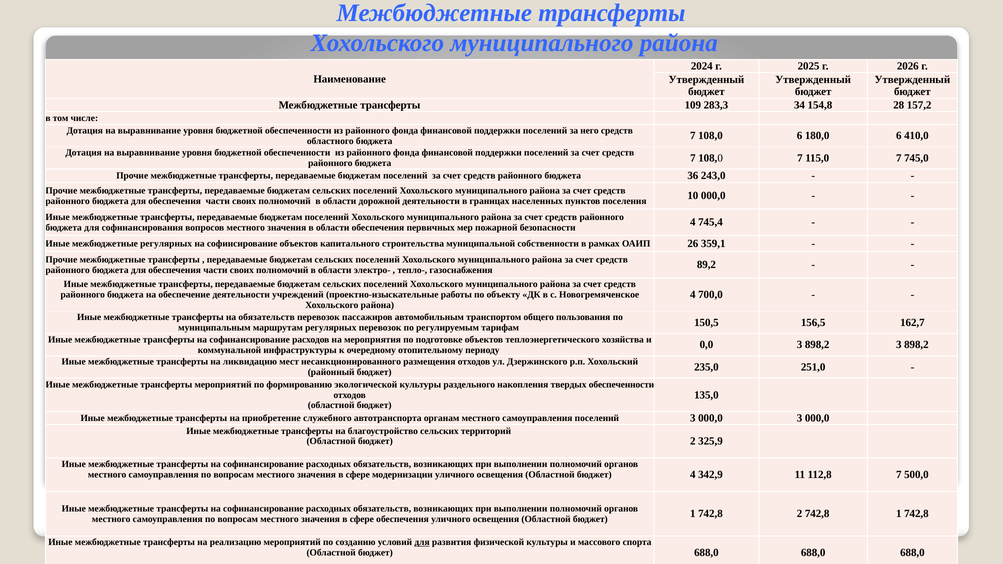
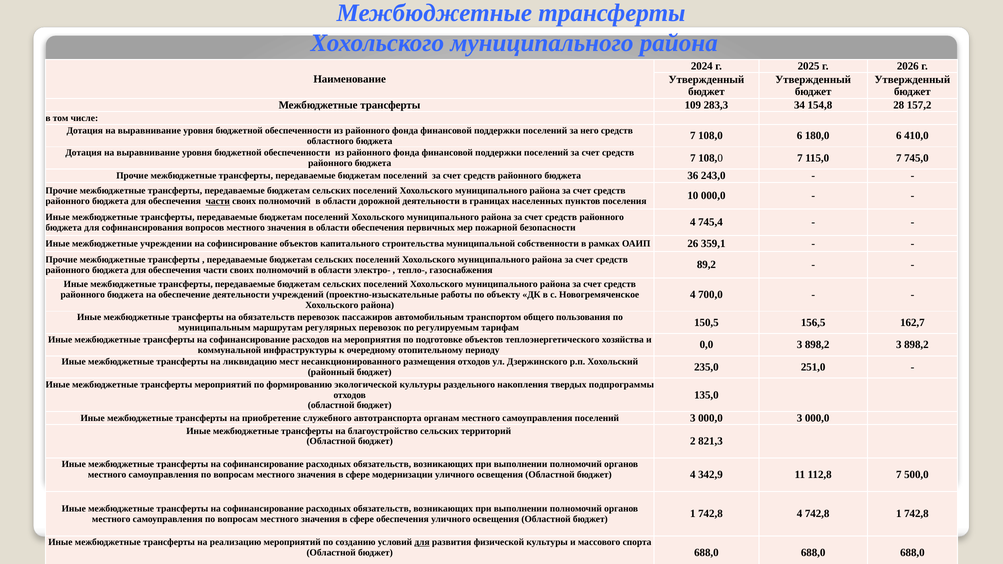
части underline: none -> present (218, 201)
межбюджетные регулярных: регулярных -> учреждении (166, 244)
твердых обеспеченности: обеспеченности -> подпрограммы (621, 385)
325,9: 325,9 -> 821,3 (710, 441)
742,8 2: 2 -> 4 (800, 514)
